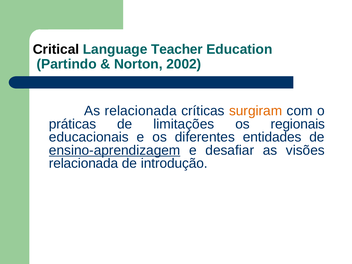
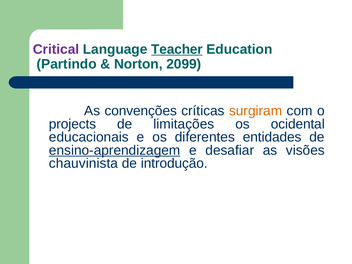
Critical colour: black -> purple (56, 49)
Teacher underline: none -> present (177, 49)
2002: 2002 -> 2099 (184, 64)
As relacionada: relacionada -> convenções (141, 111)
práticas: práticas -> projects (73, 124)
regionais: regionais -> ocidental (298, 124)
relacionada: relacionada -> chauvinista (84, 163)
